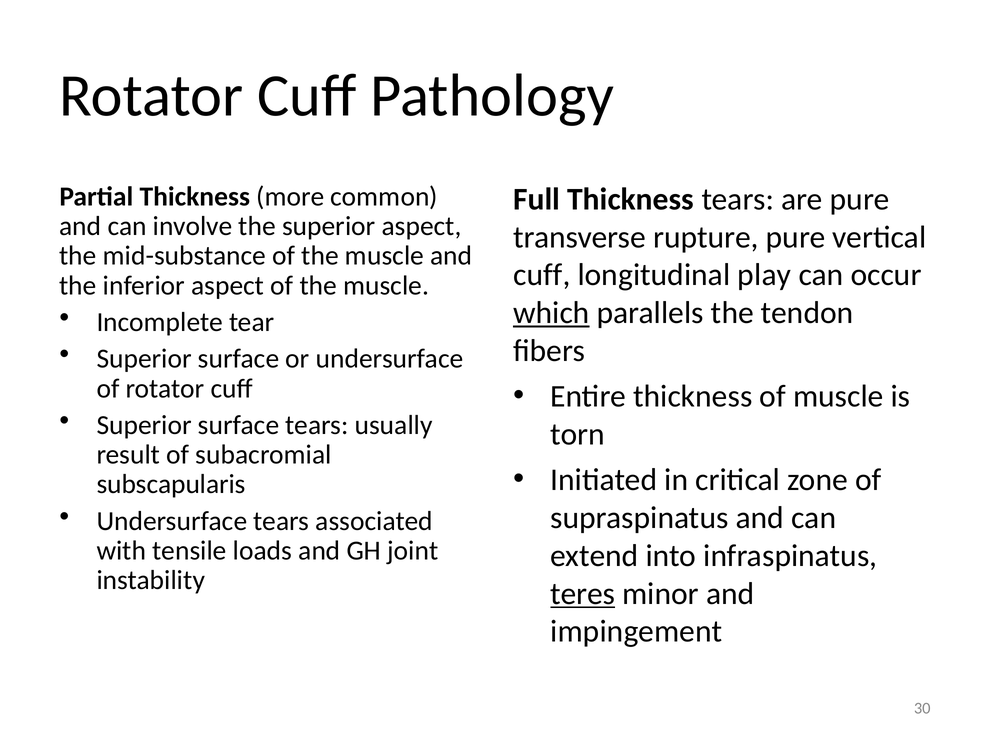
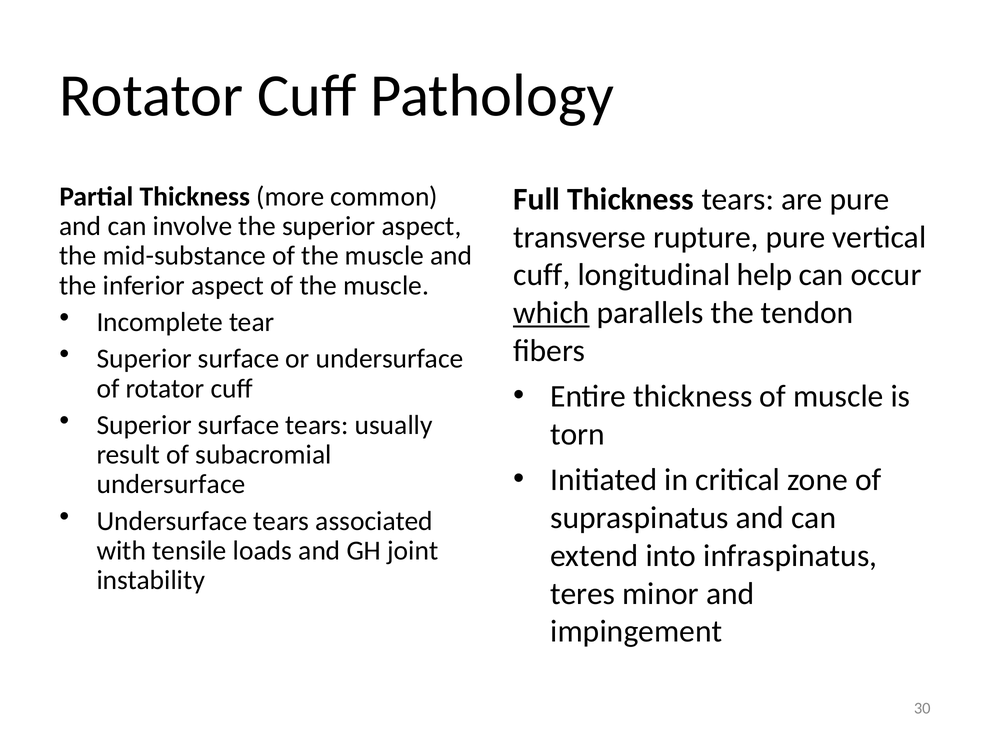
play: play -> help (765, 275)
subscapularis: subscapularis -> undersurface (171, 485)
teres underline: present -> none (583, 594)
